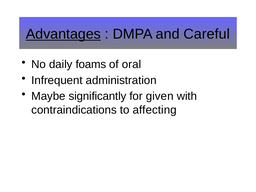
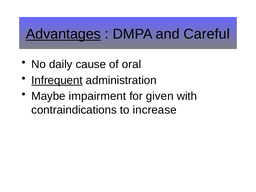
foams: foams -> cause (91, 64)
Infrequent underline: none -> present (57, 80)
significantly: significantly -> impairment (97, 96)
affecting: affecting -> increase (155, 110)
